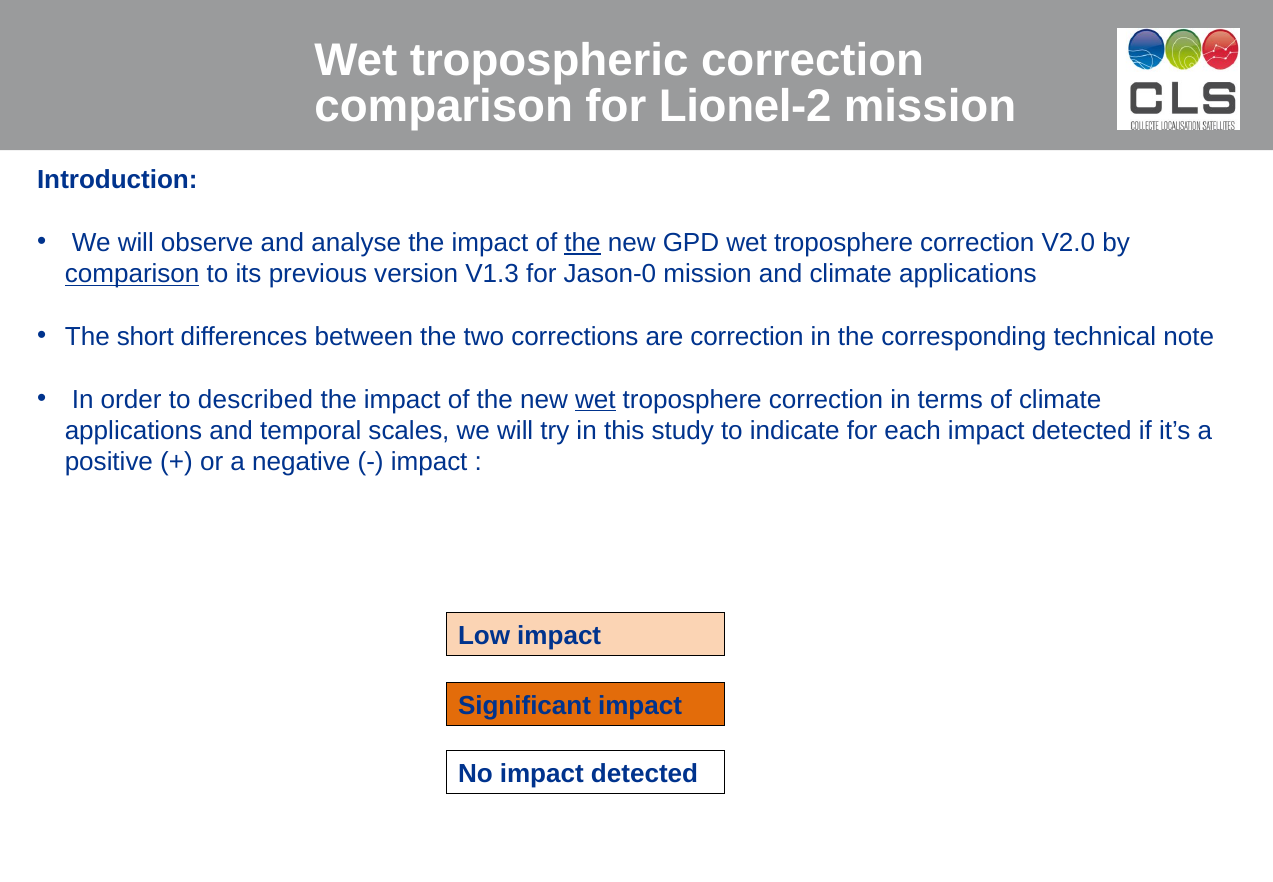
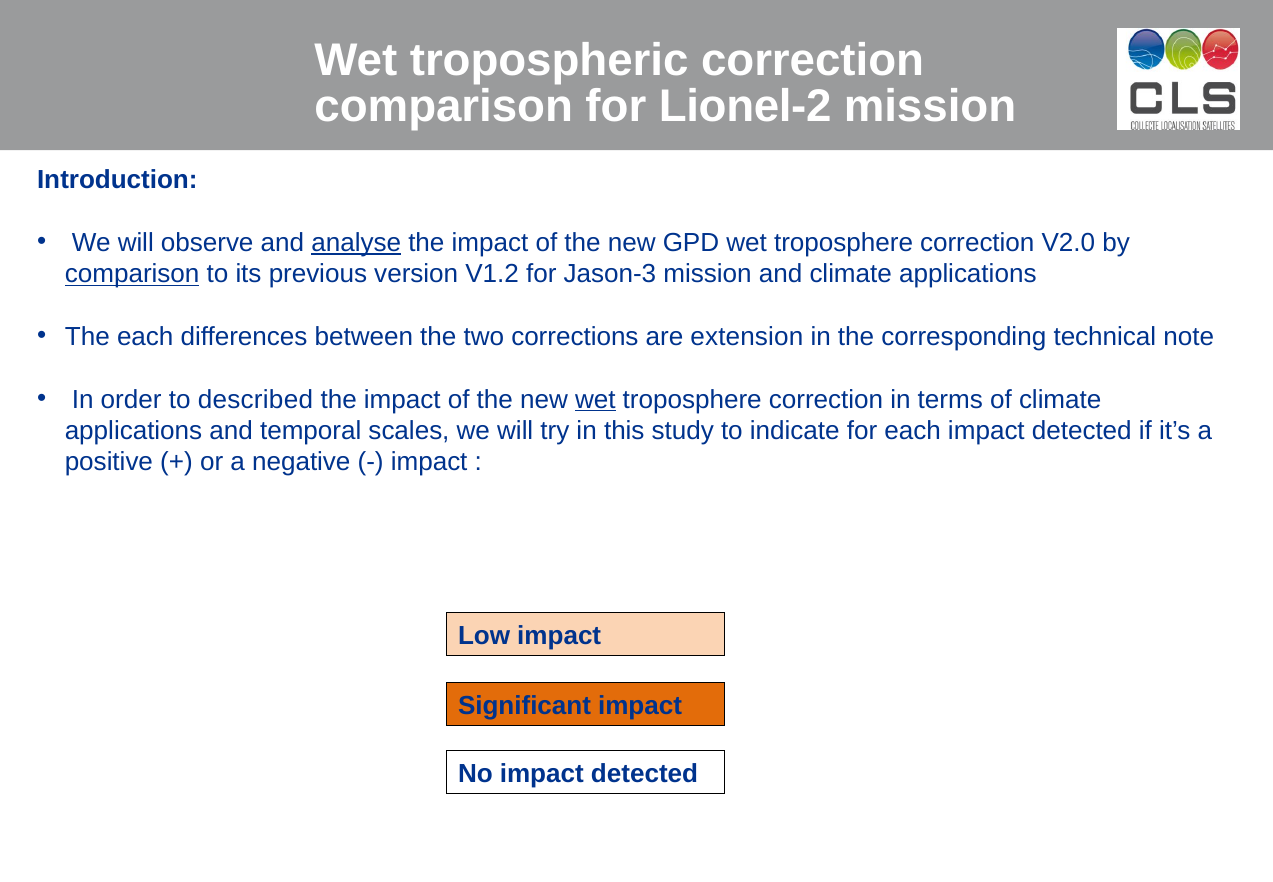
analyse underline: none -> present (356, 243)
the underline: present -> none (583, 243)
V1.3: V1.3 -> V1.2 (492, 274)
Jason-0: Jason-0 -> Jason-3 (610, 274)
The short: short -> each (145, 337)
are correction: correction -> extension (747, 337)
